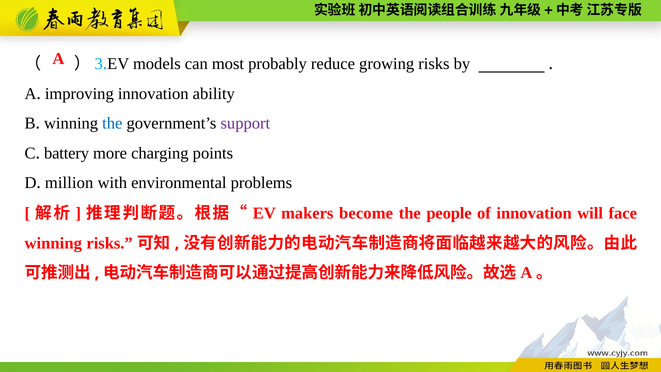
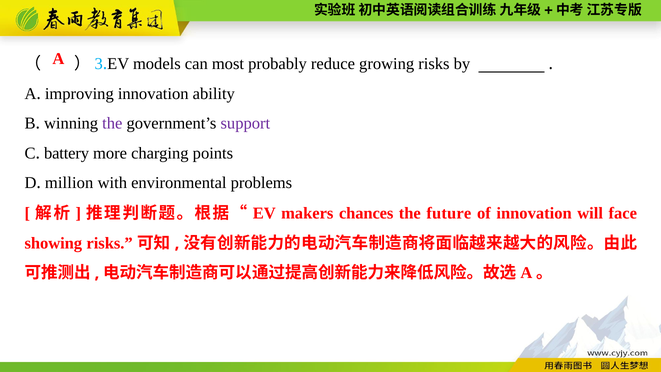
the colour: blue -> purple (112, 123)
become: become -> chances (366, 213)
people: people -> future (449, 213)
winning: winning -> showing (53, 243)
